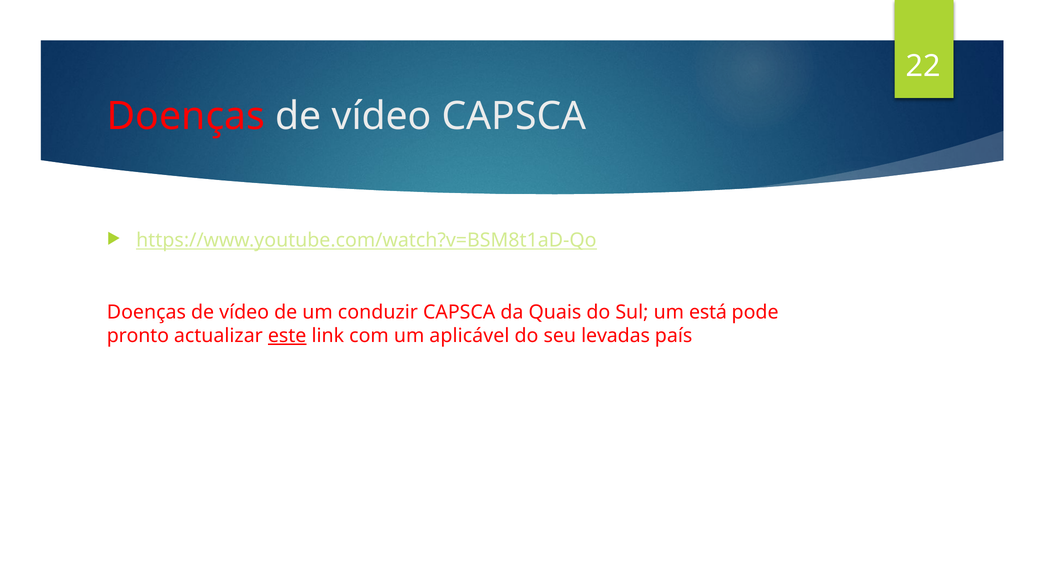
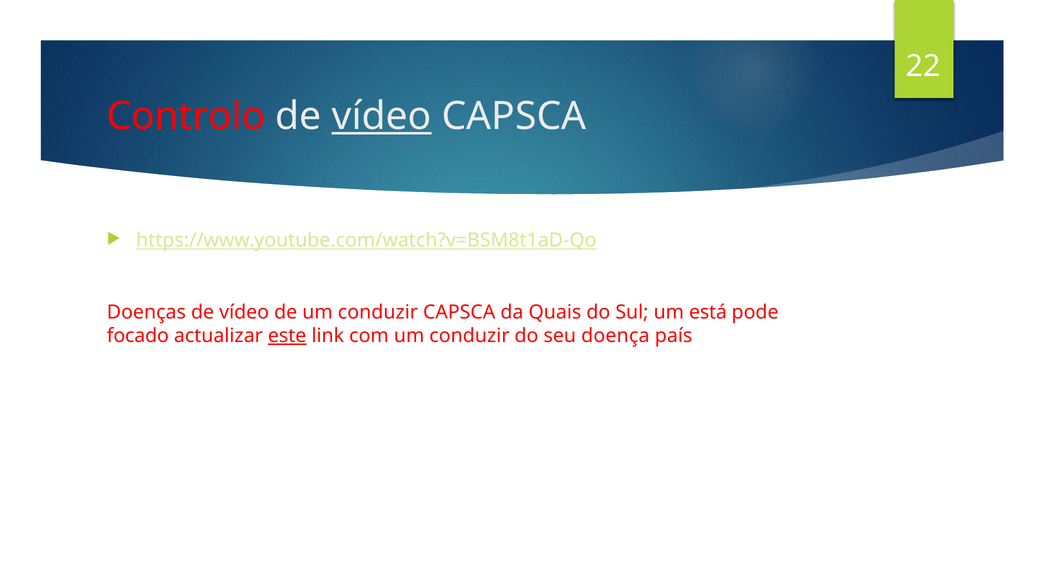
Doenças: Doenças -> Controlo (186, 116)
vídeo underline: none -> present (382, 116)
pronto: pronto -> focado (138, 336)
com um aplicável: aplicável -> conduzir (469, 336)
levadas: levadas -> doença (615, 336)
